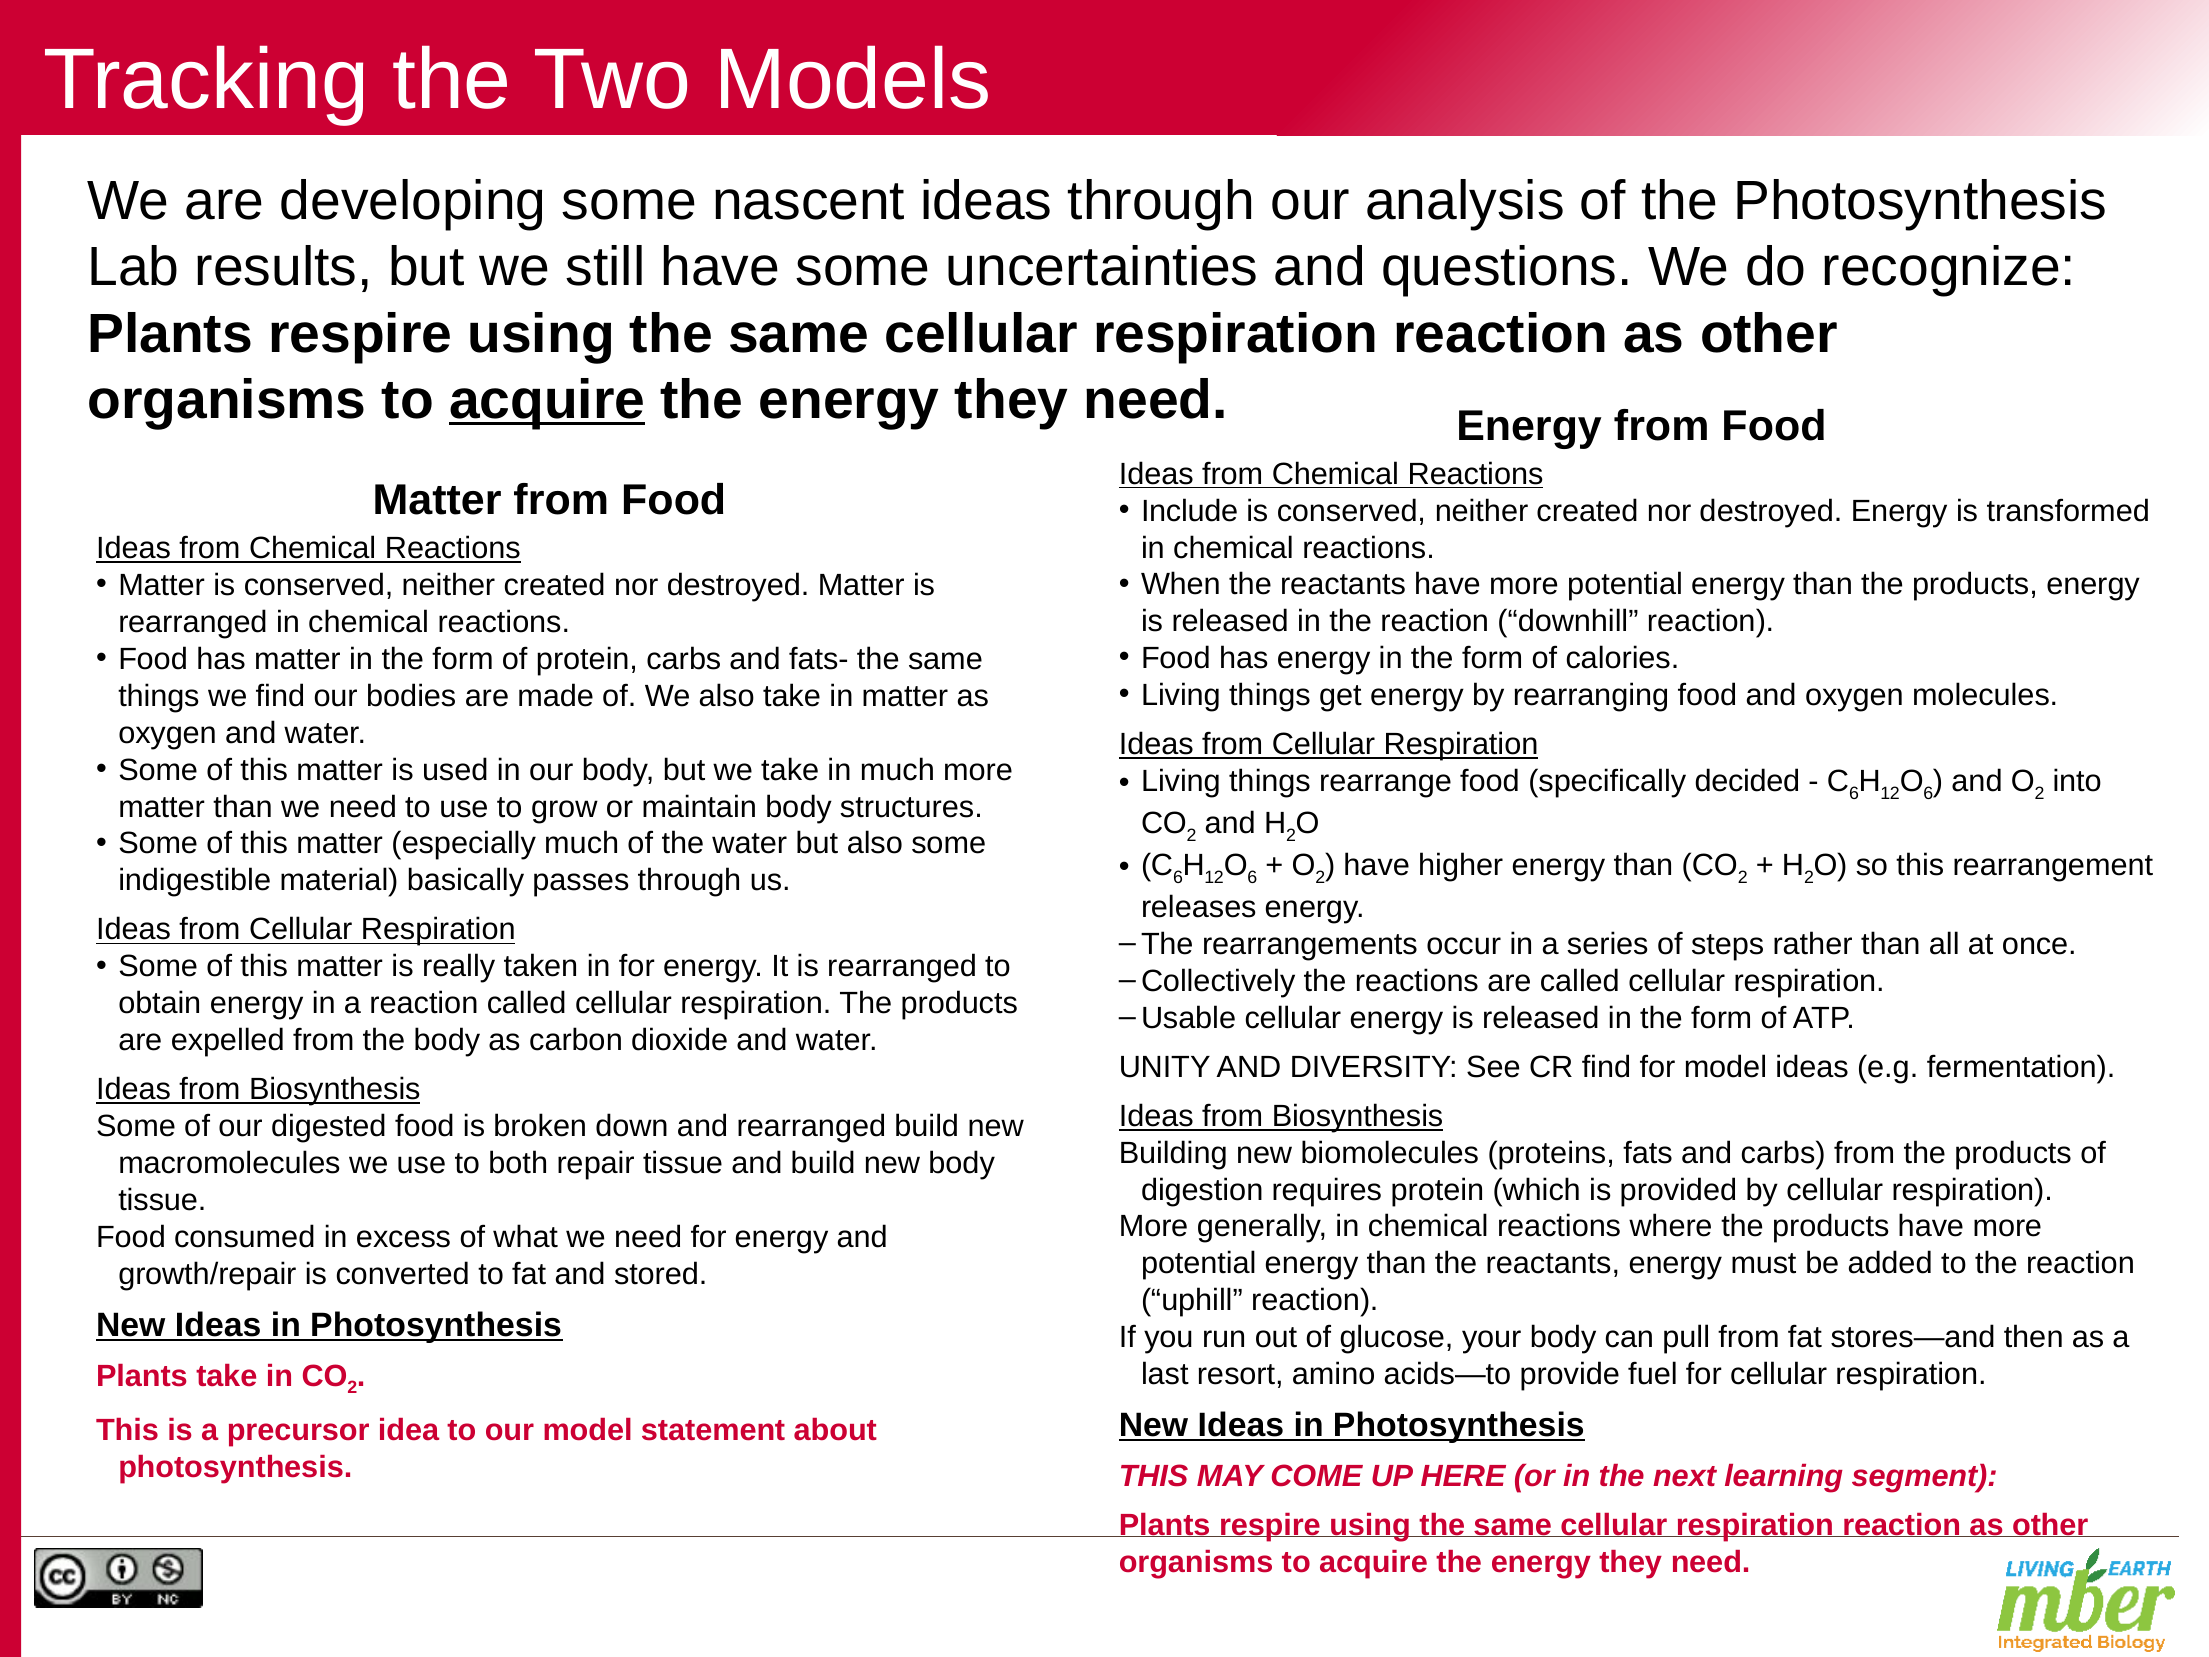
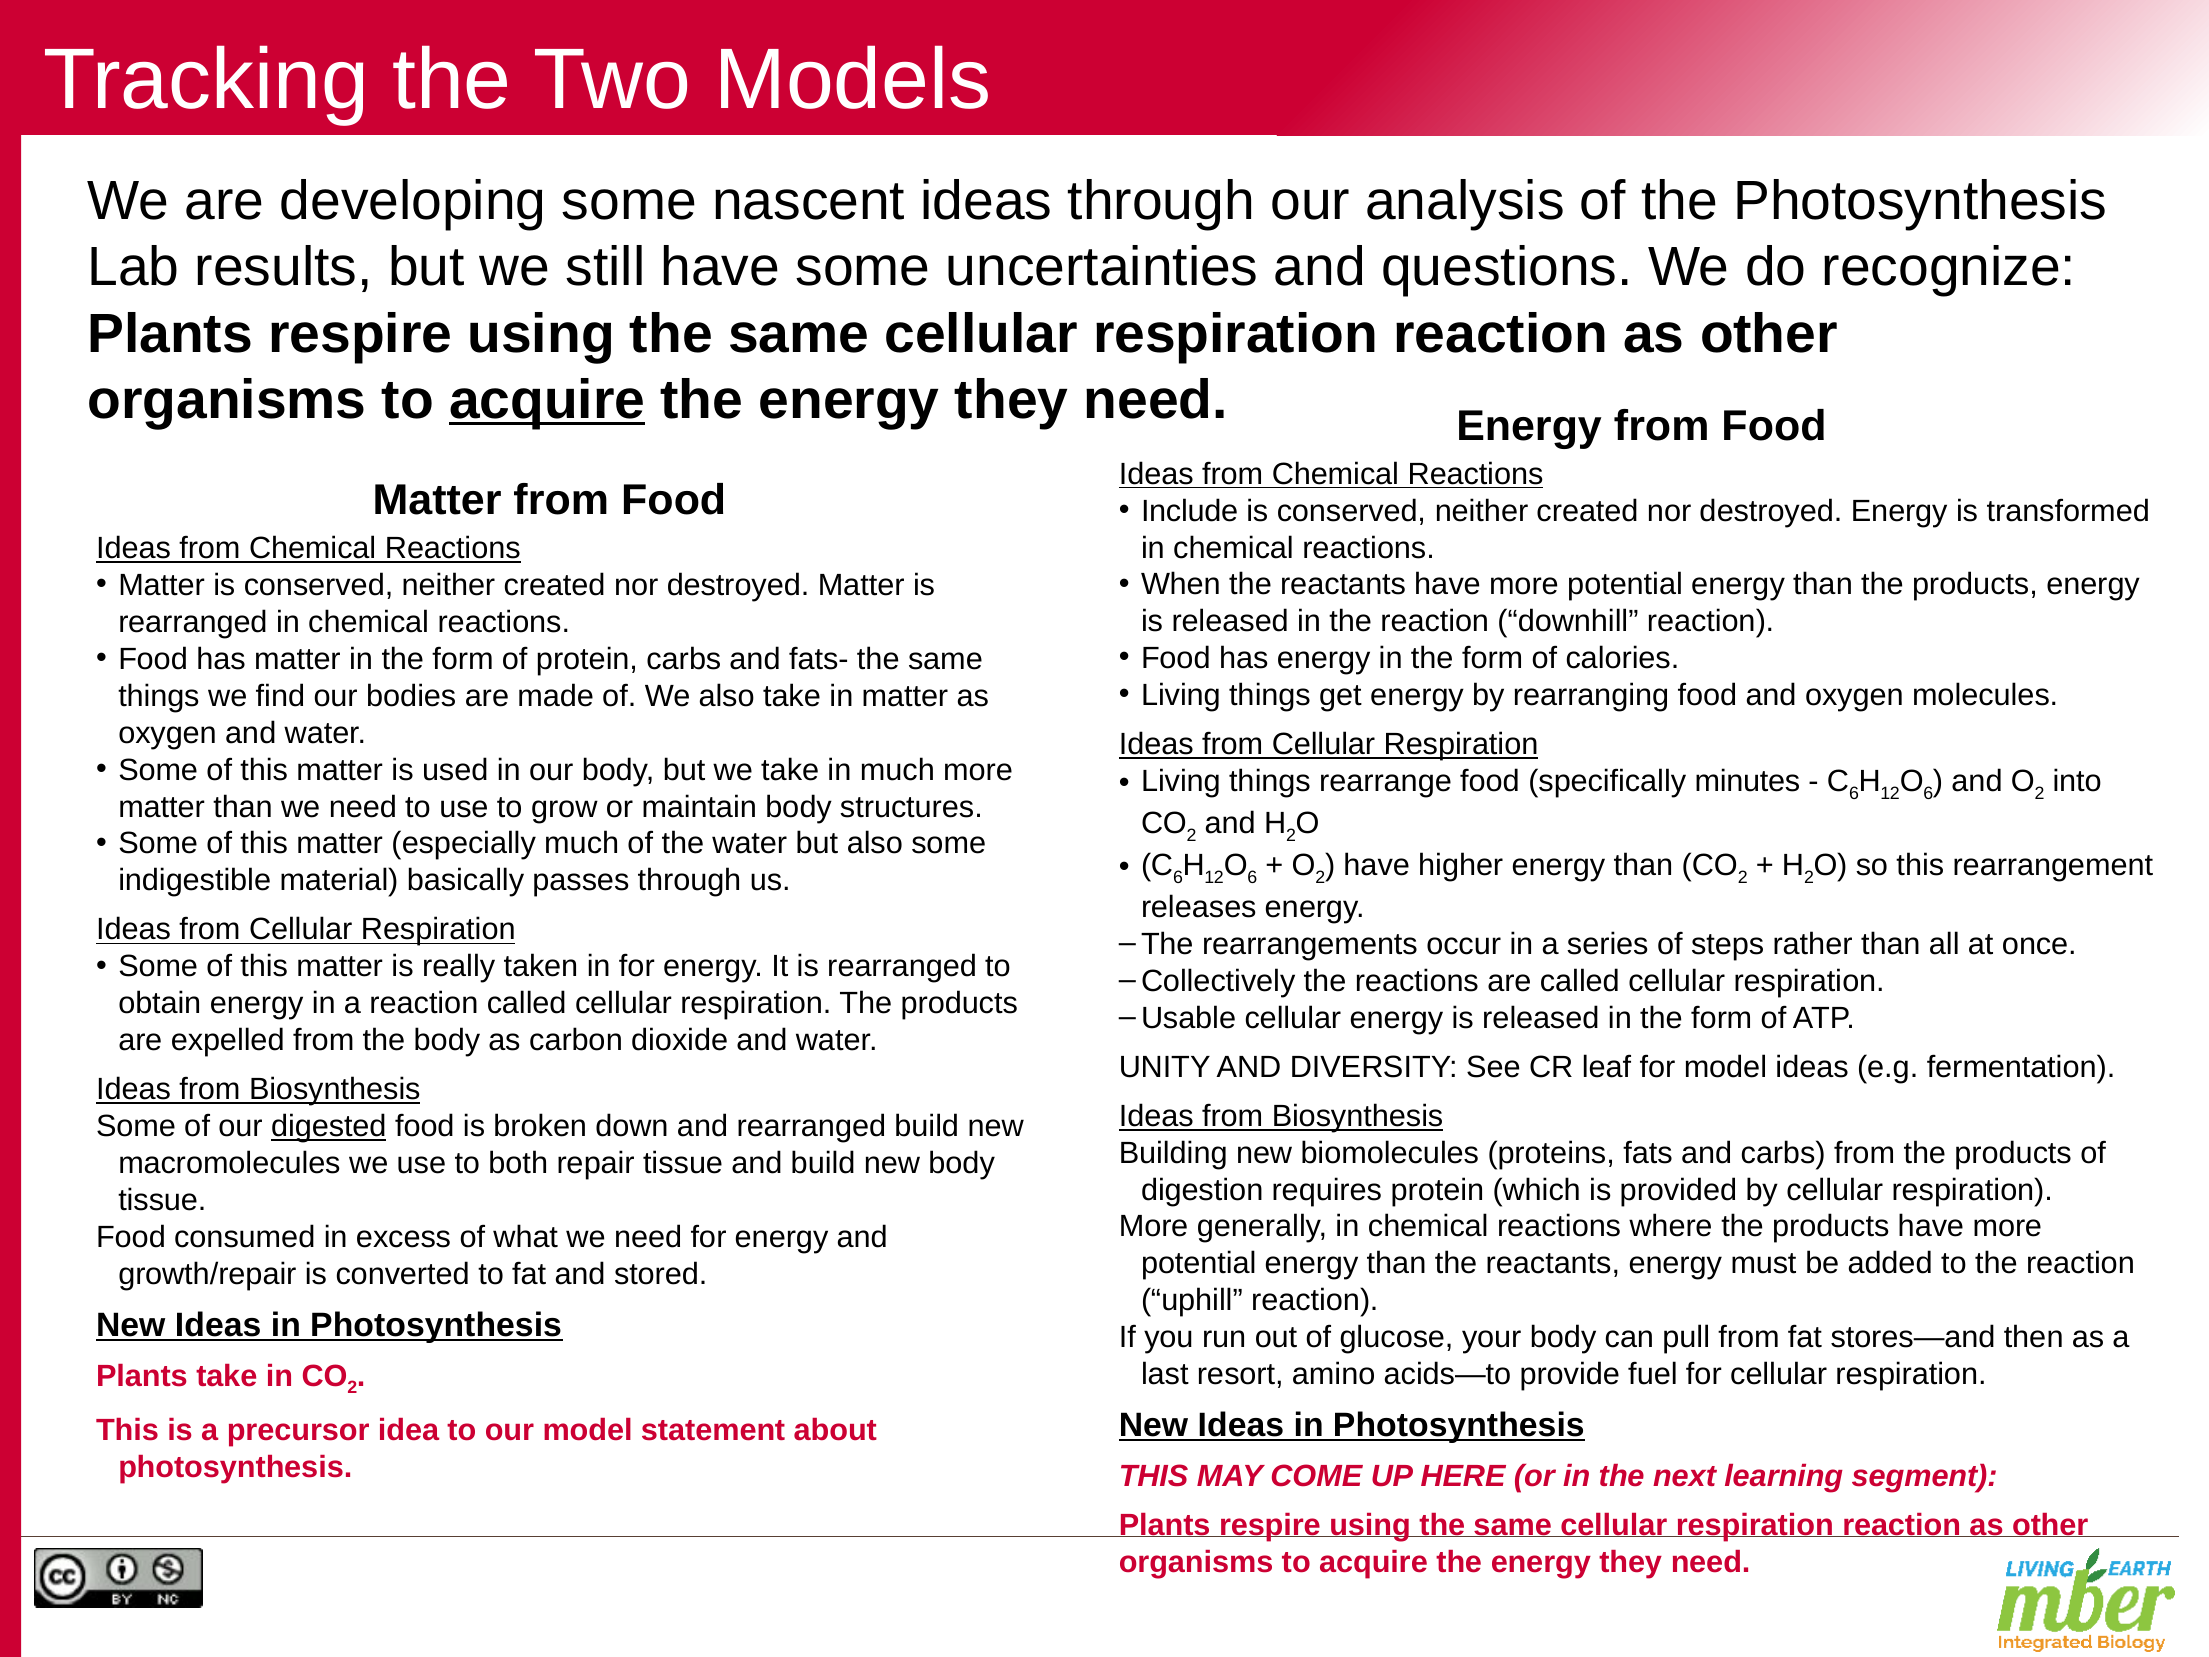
decided: decided -> minutes (1747, 781)
CR find: find -> leaf (1606, 1067)
digested underline: none -> present (329, 1126)
